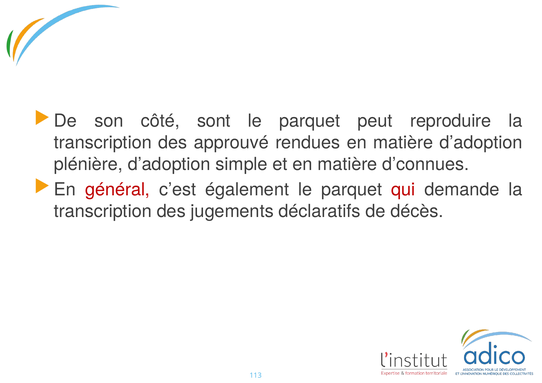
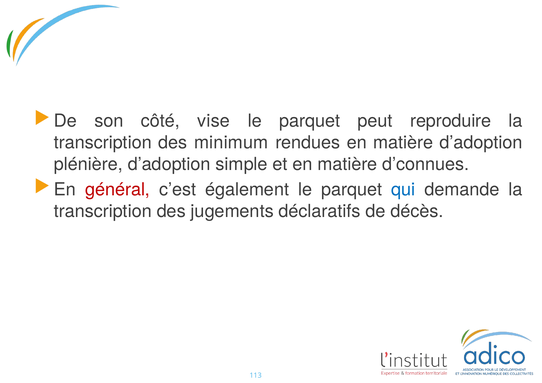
sont: sont -> vise (214, 121)
approuvé: approuvé -> minimum (231, 143)
qui colour: red -> blue (403, 190)
